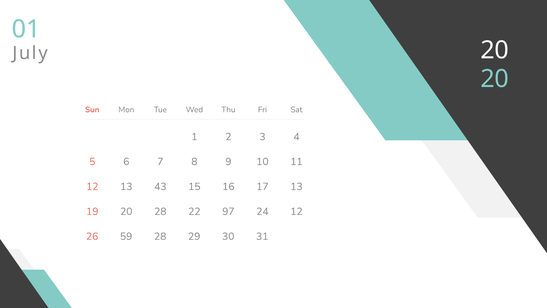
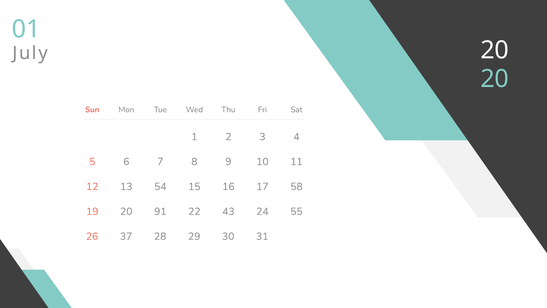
43: 43 -> 54 (160, 186)
17 13: 13 -> 58 (296, 186)
20 28: 28 -> 91 (160, 211)
97: 97 -> 43 (228, 211)
24 12: 12 -> 55 (296, 211)
59: 59 -> 37 (126, 236)
